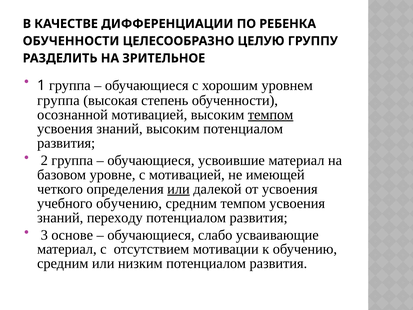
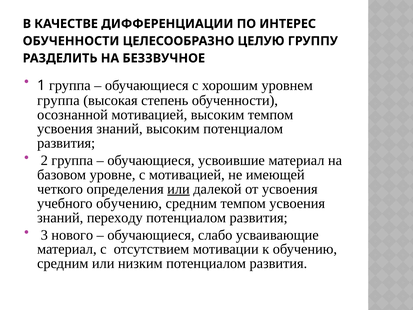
РЕБЕНКА: РЕБЕНКА -> ИНТЕРЕС (288, 24)
ЗРИТЕЛЬНОЕ: ЗРИТЕЛЬНОЕ -> БЕЗЗВУЧНОЕ (164, 58)
темпом underline: present -> none (271, 115)
основе: основе -> нового (72, 235)
